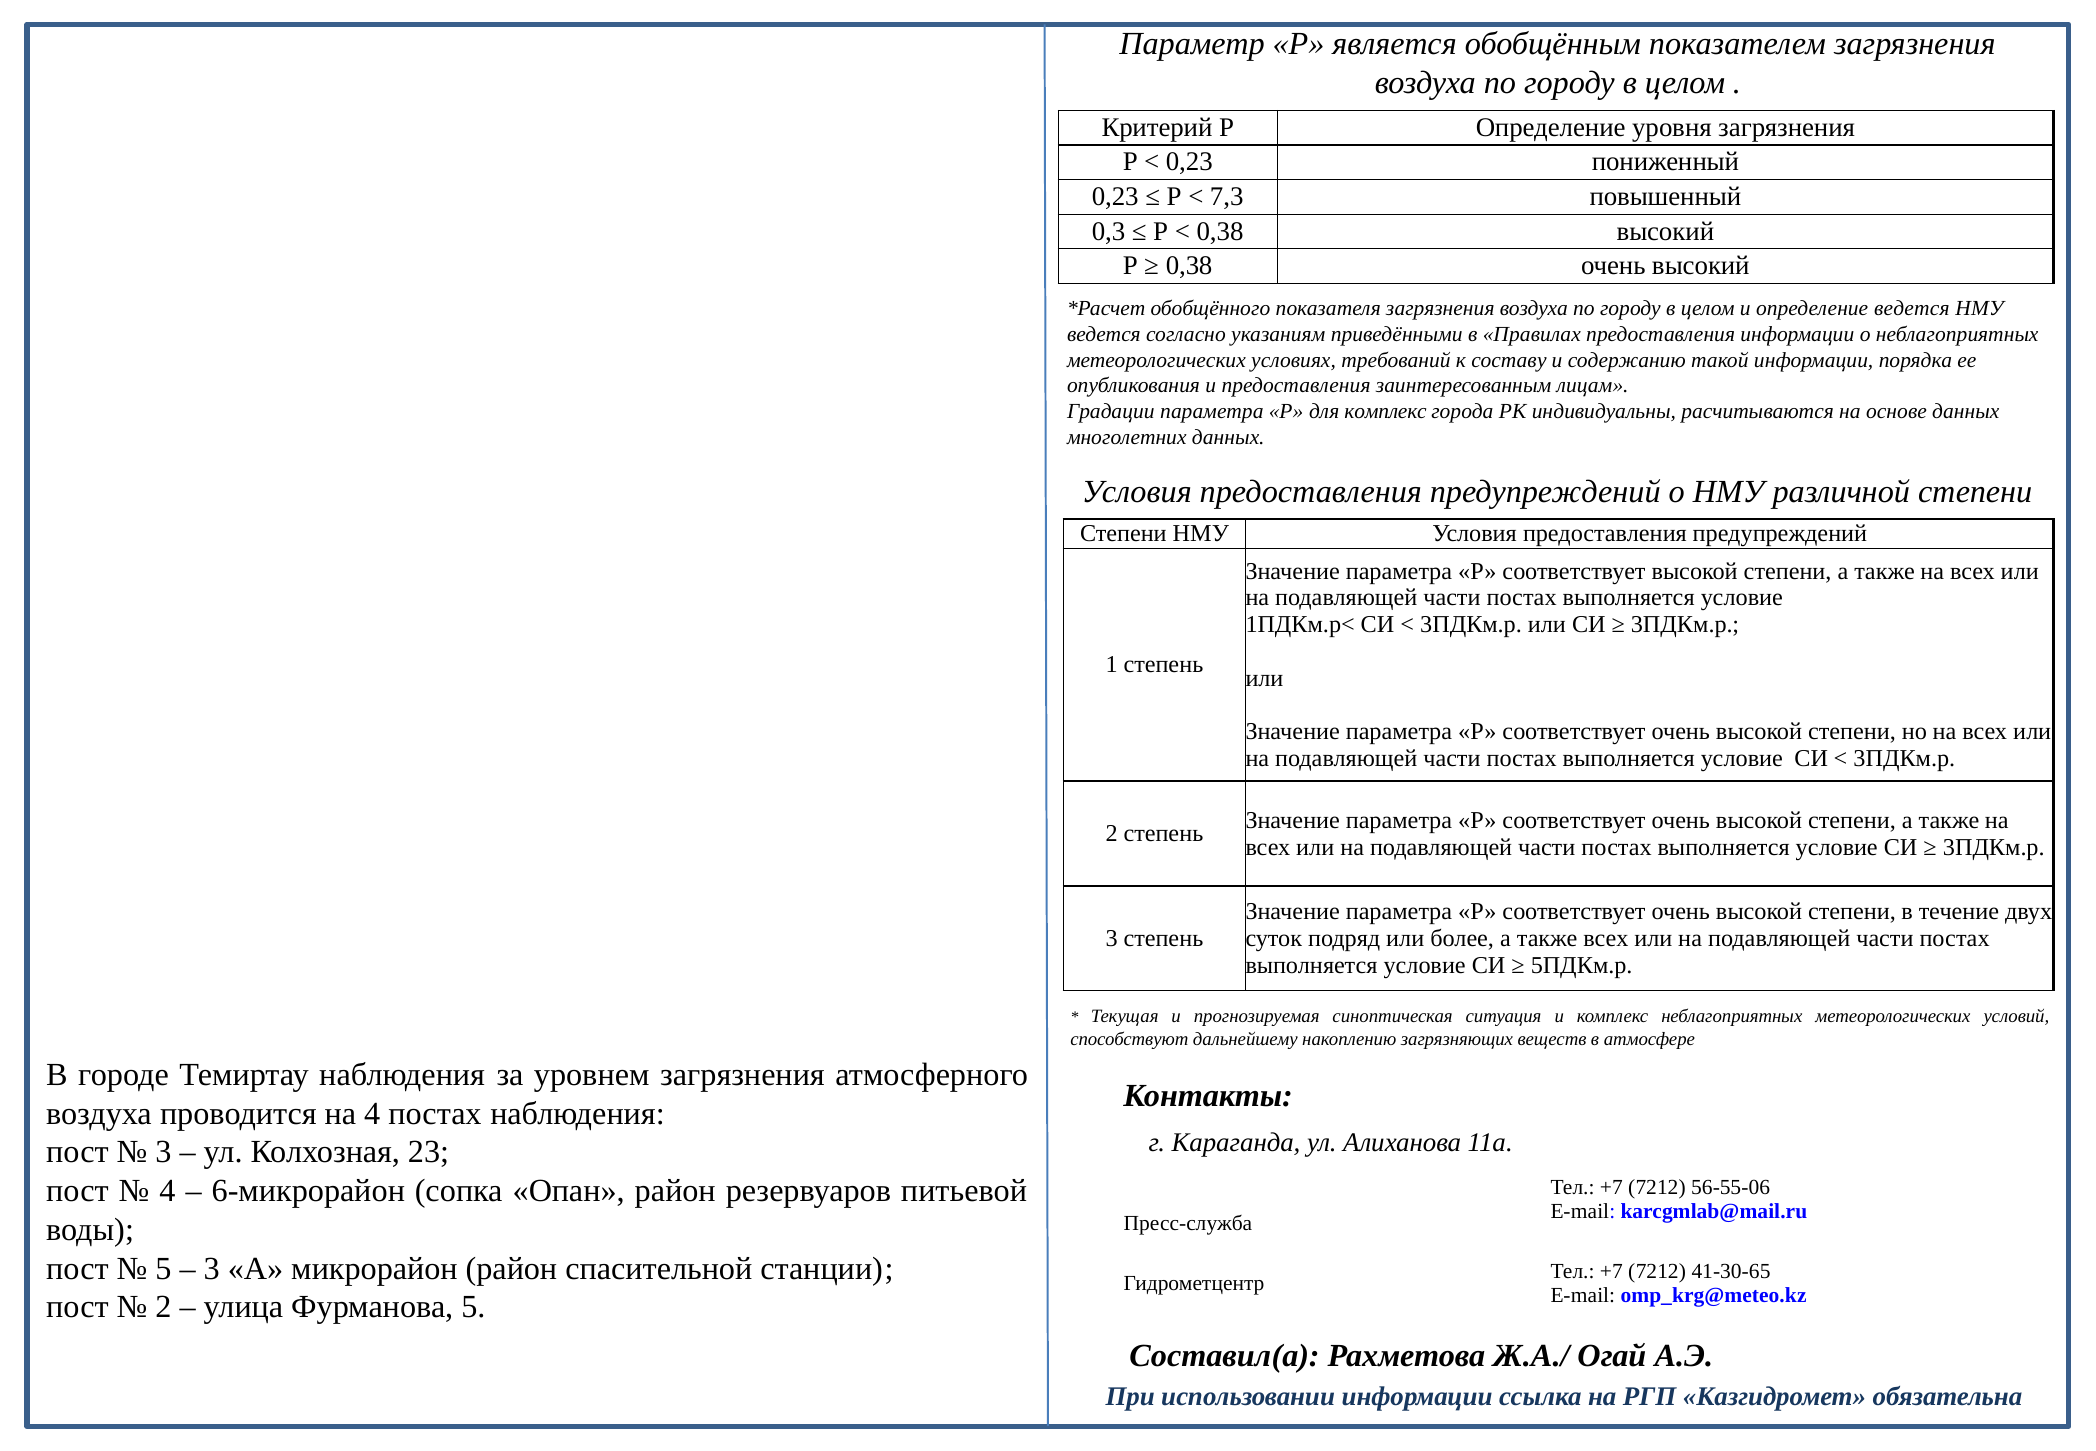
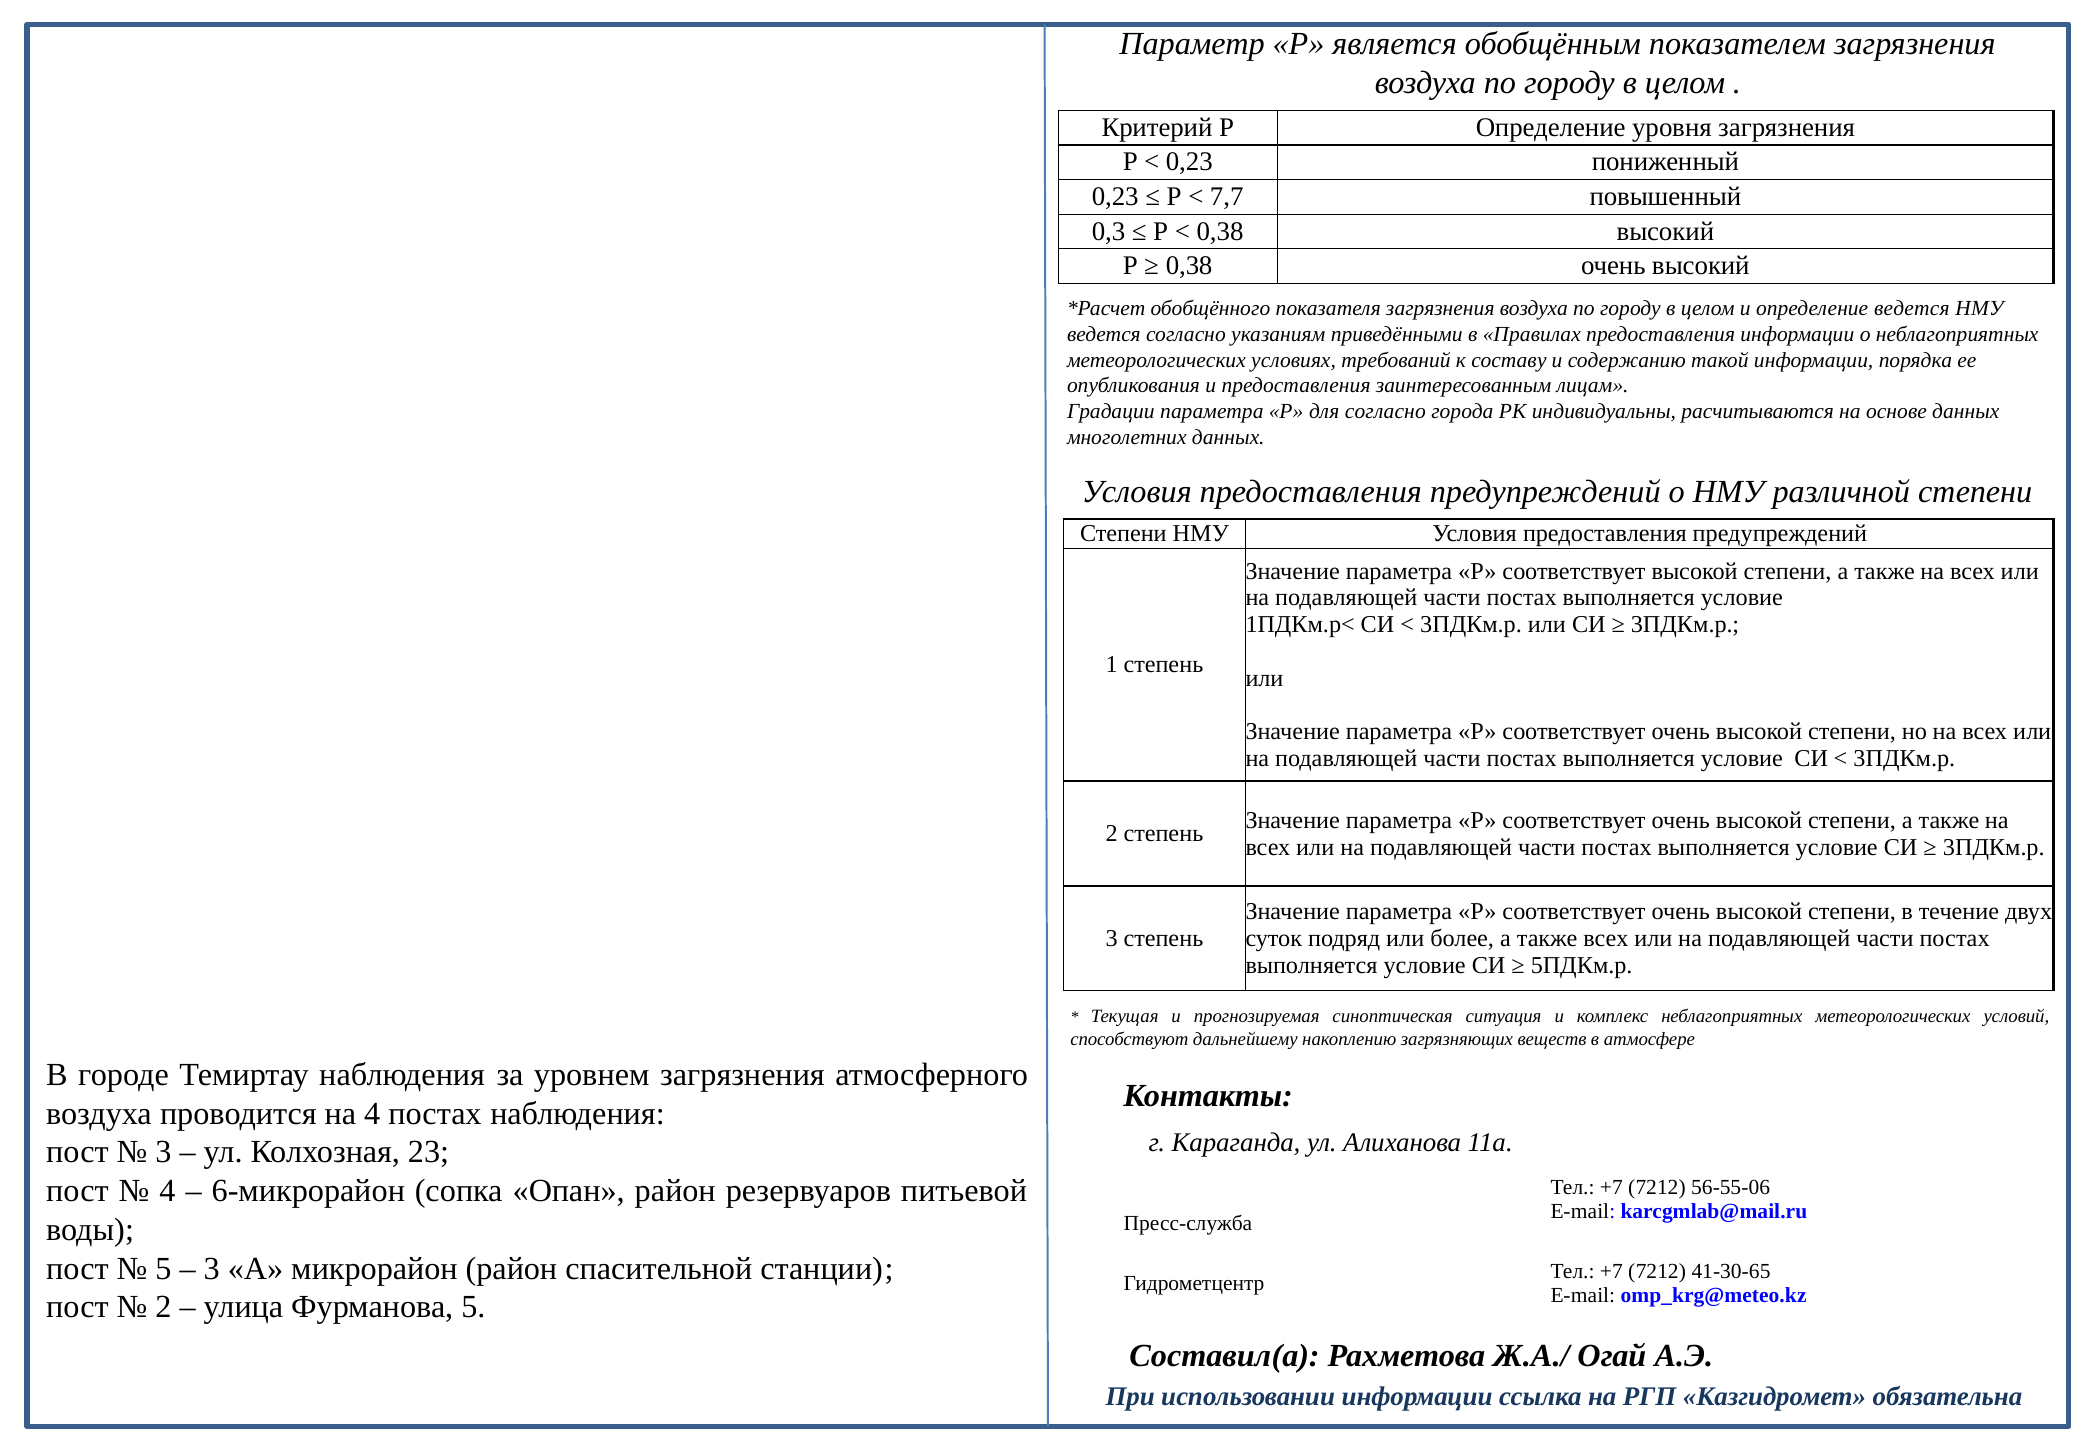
7,3: 7,3 -> 7,7 (1227, 197)
для комплекс: комплекс -> согласно (1385, 411)
